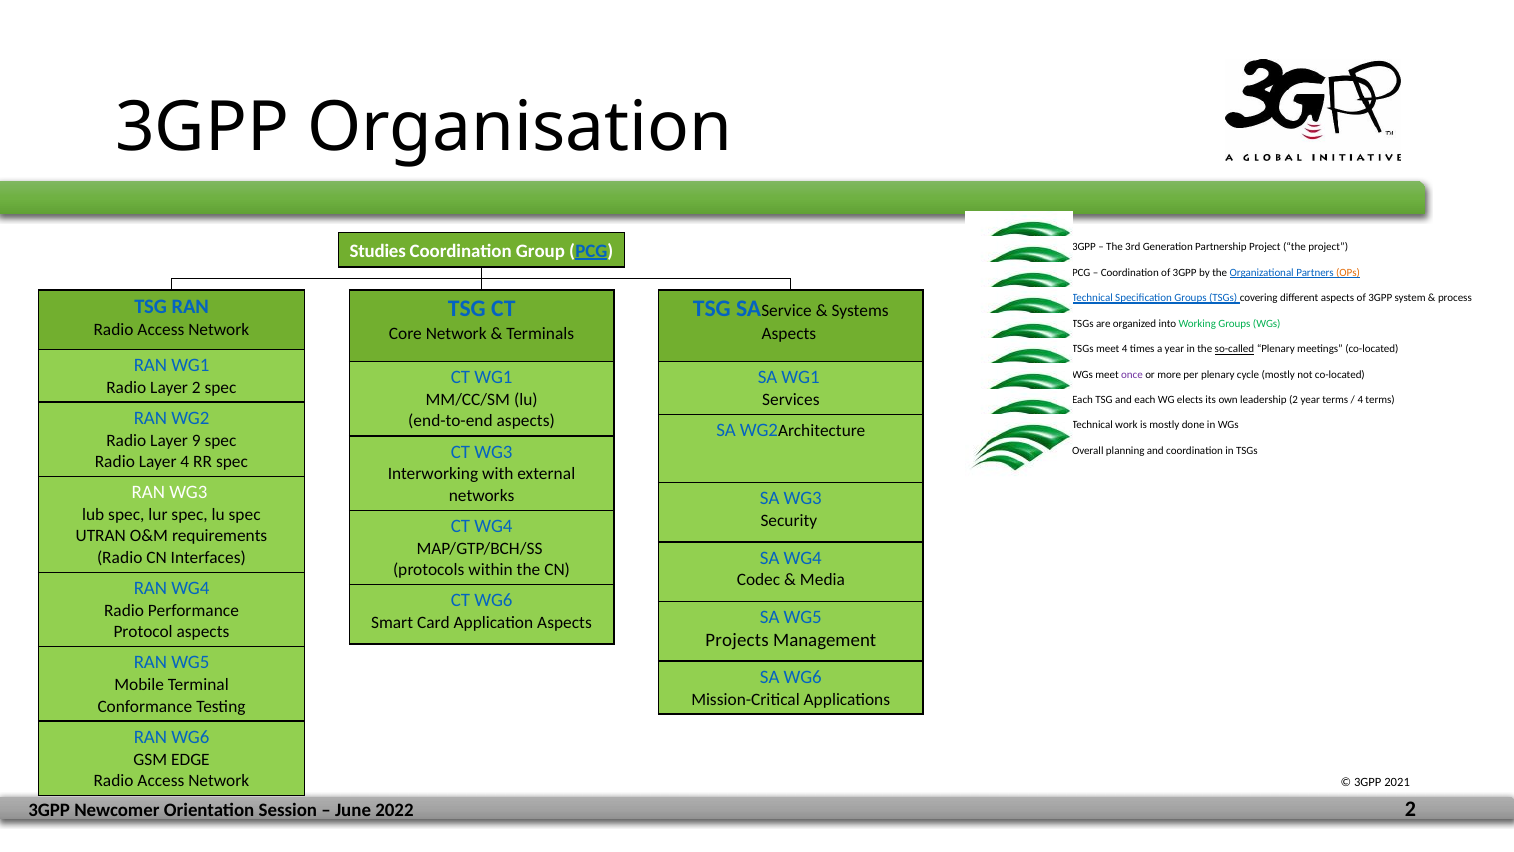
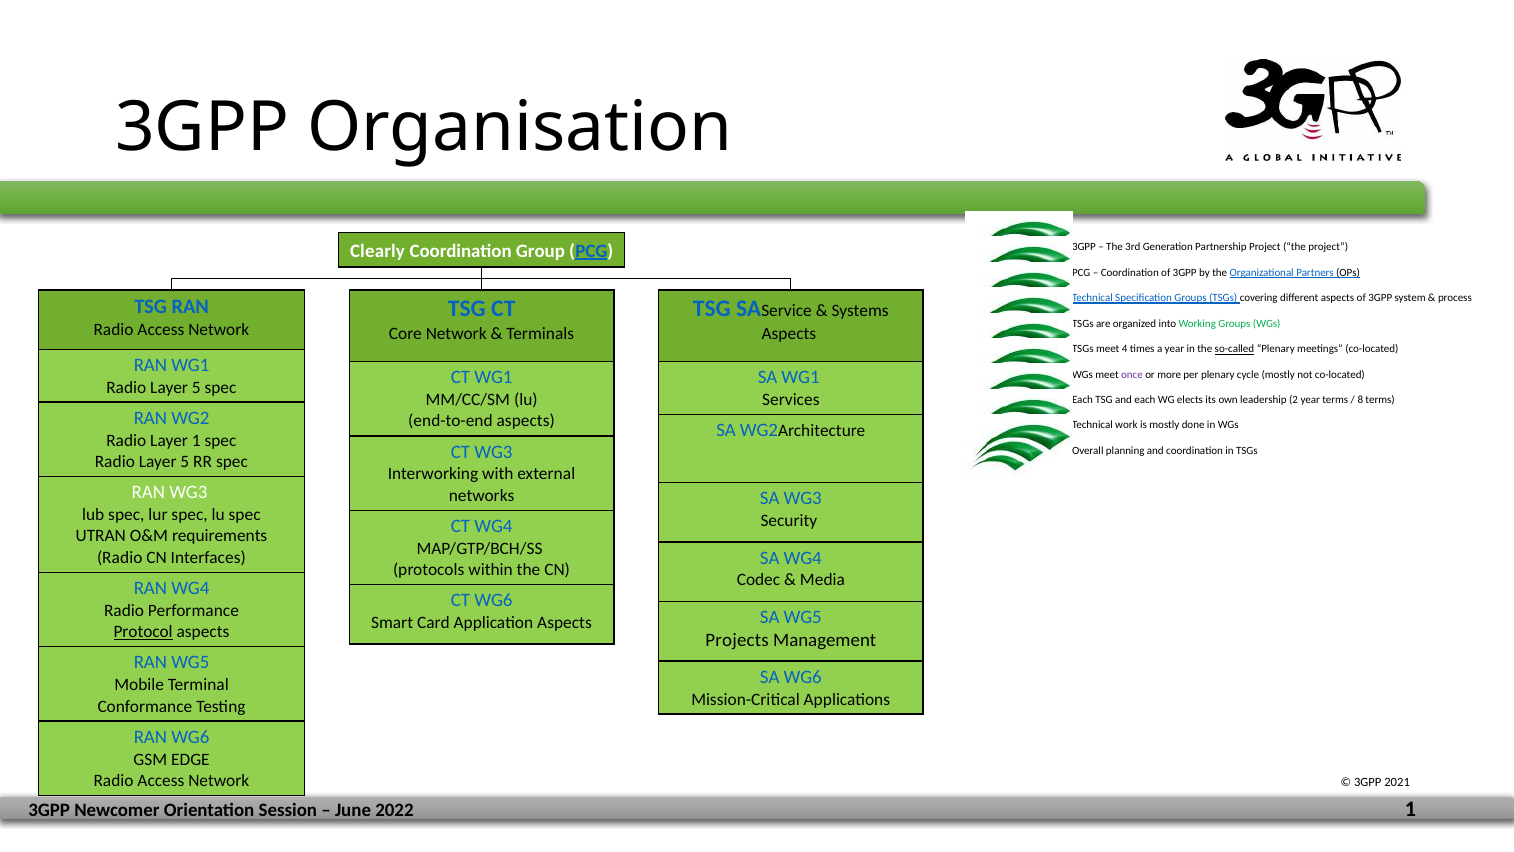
Studies: Studies -> Clearly (377, 251)
OPs colour: orange -> black (1348, 273)
2: 2 -> 5 (196, 387)
4: 4 -> 8 (1360, 400)
Layer 9: 9 -> 1 (196, 440)
4: 4 -> 5 (185, 462)
Protocol underline: none -> present (143, 632)
2: 2 -> 1 (1410, 809)
